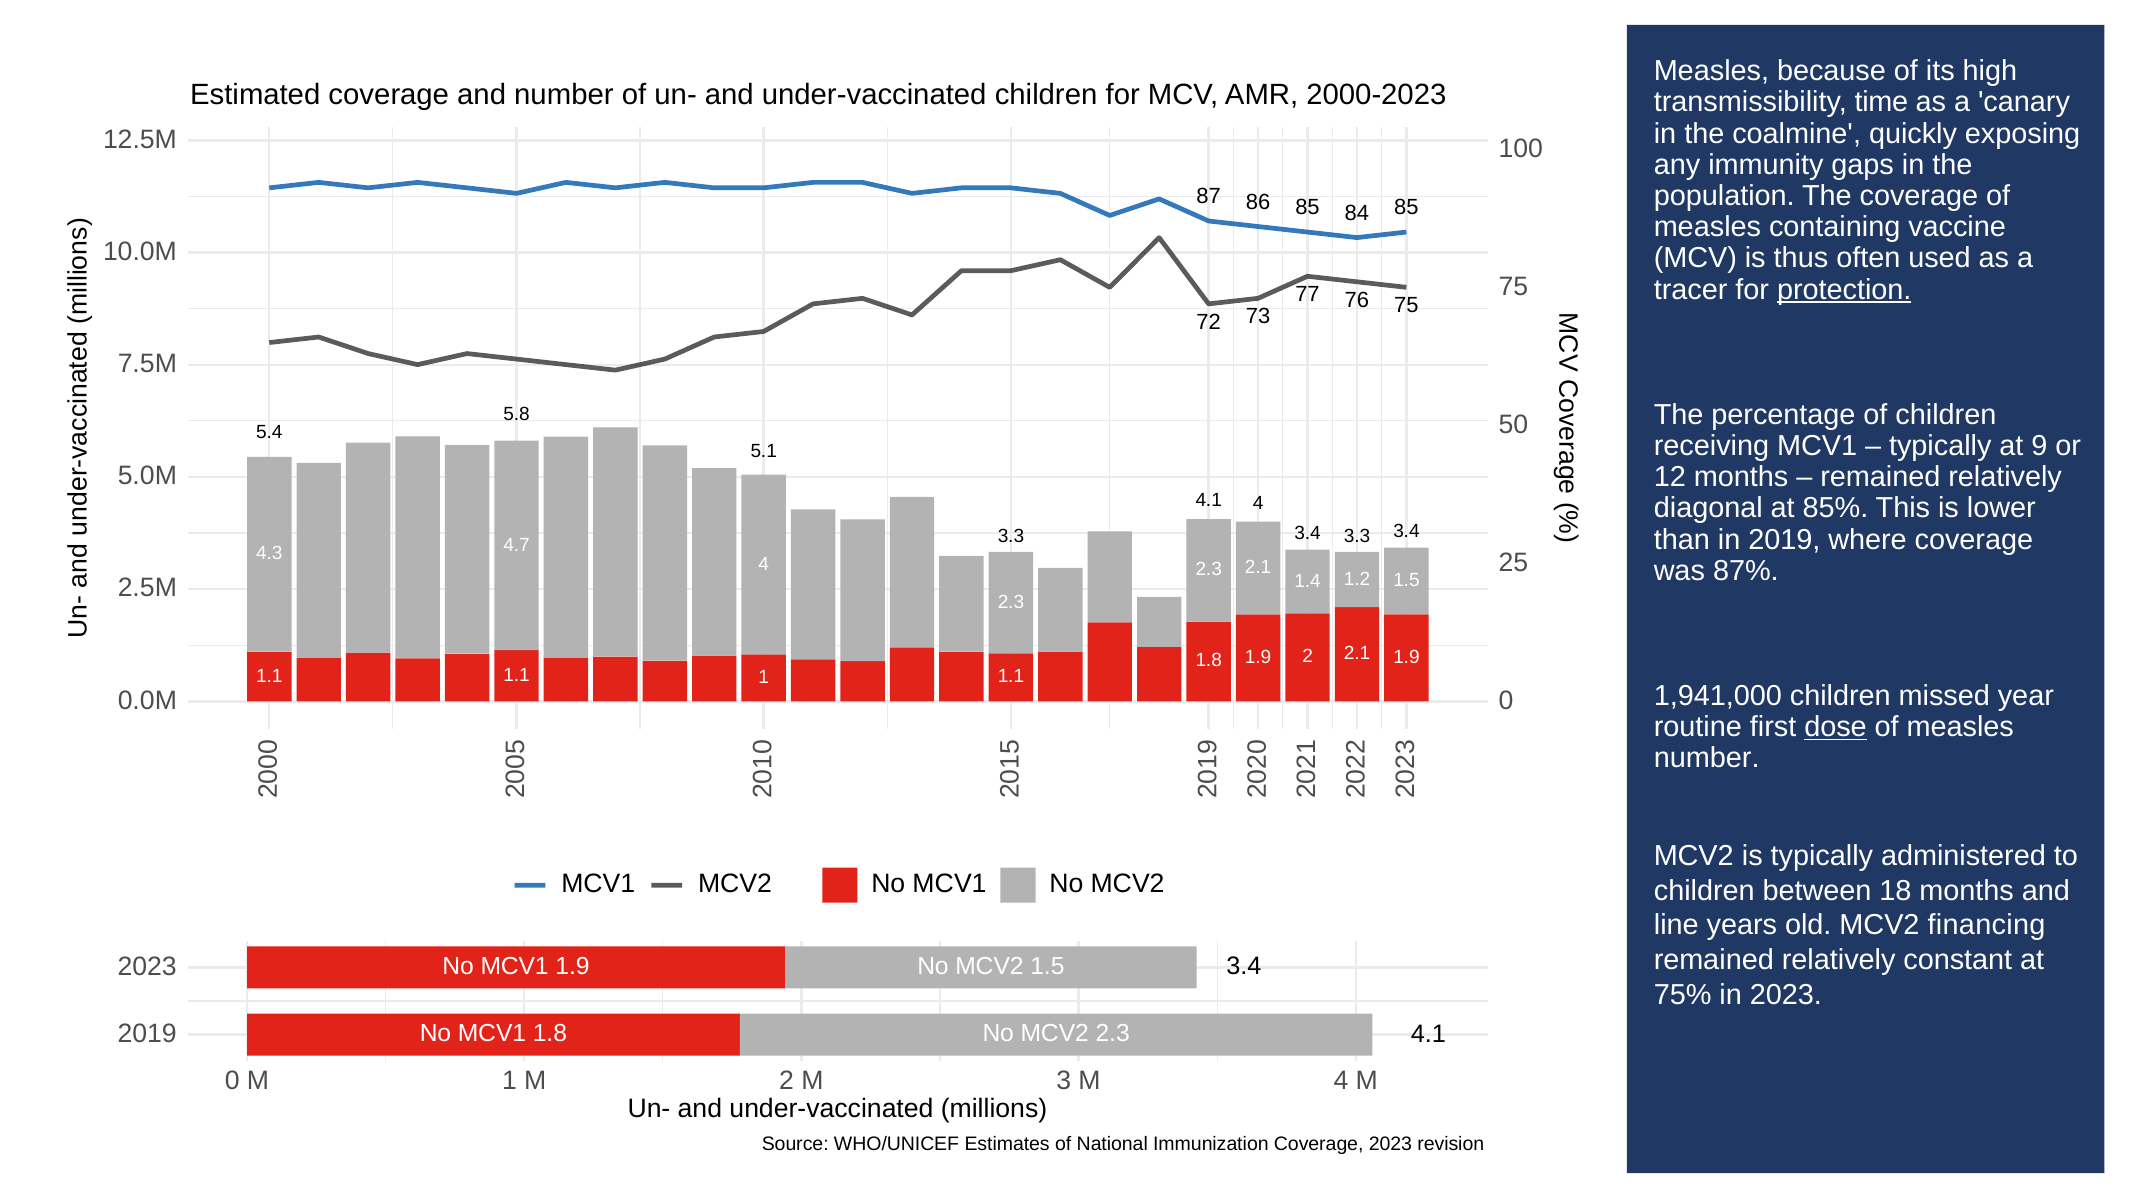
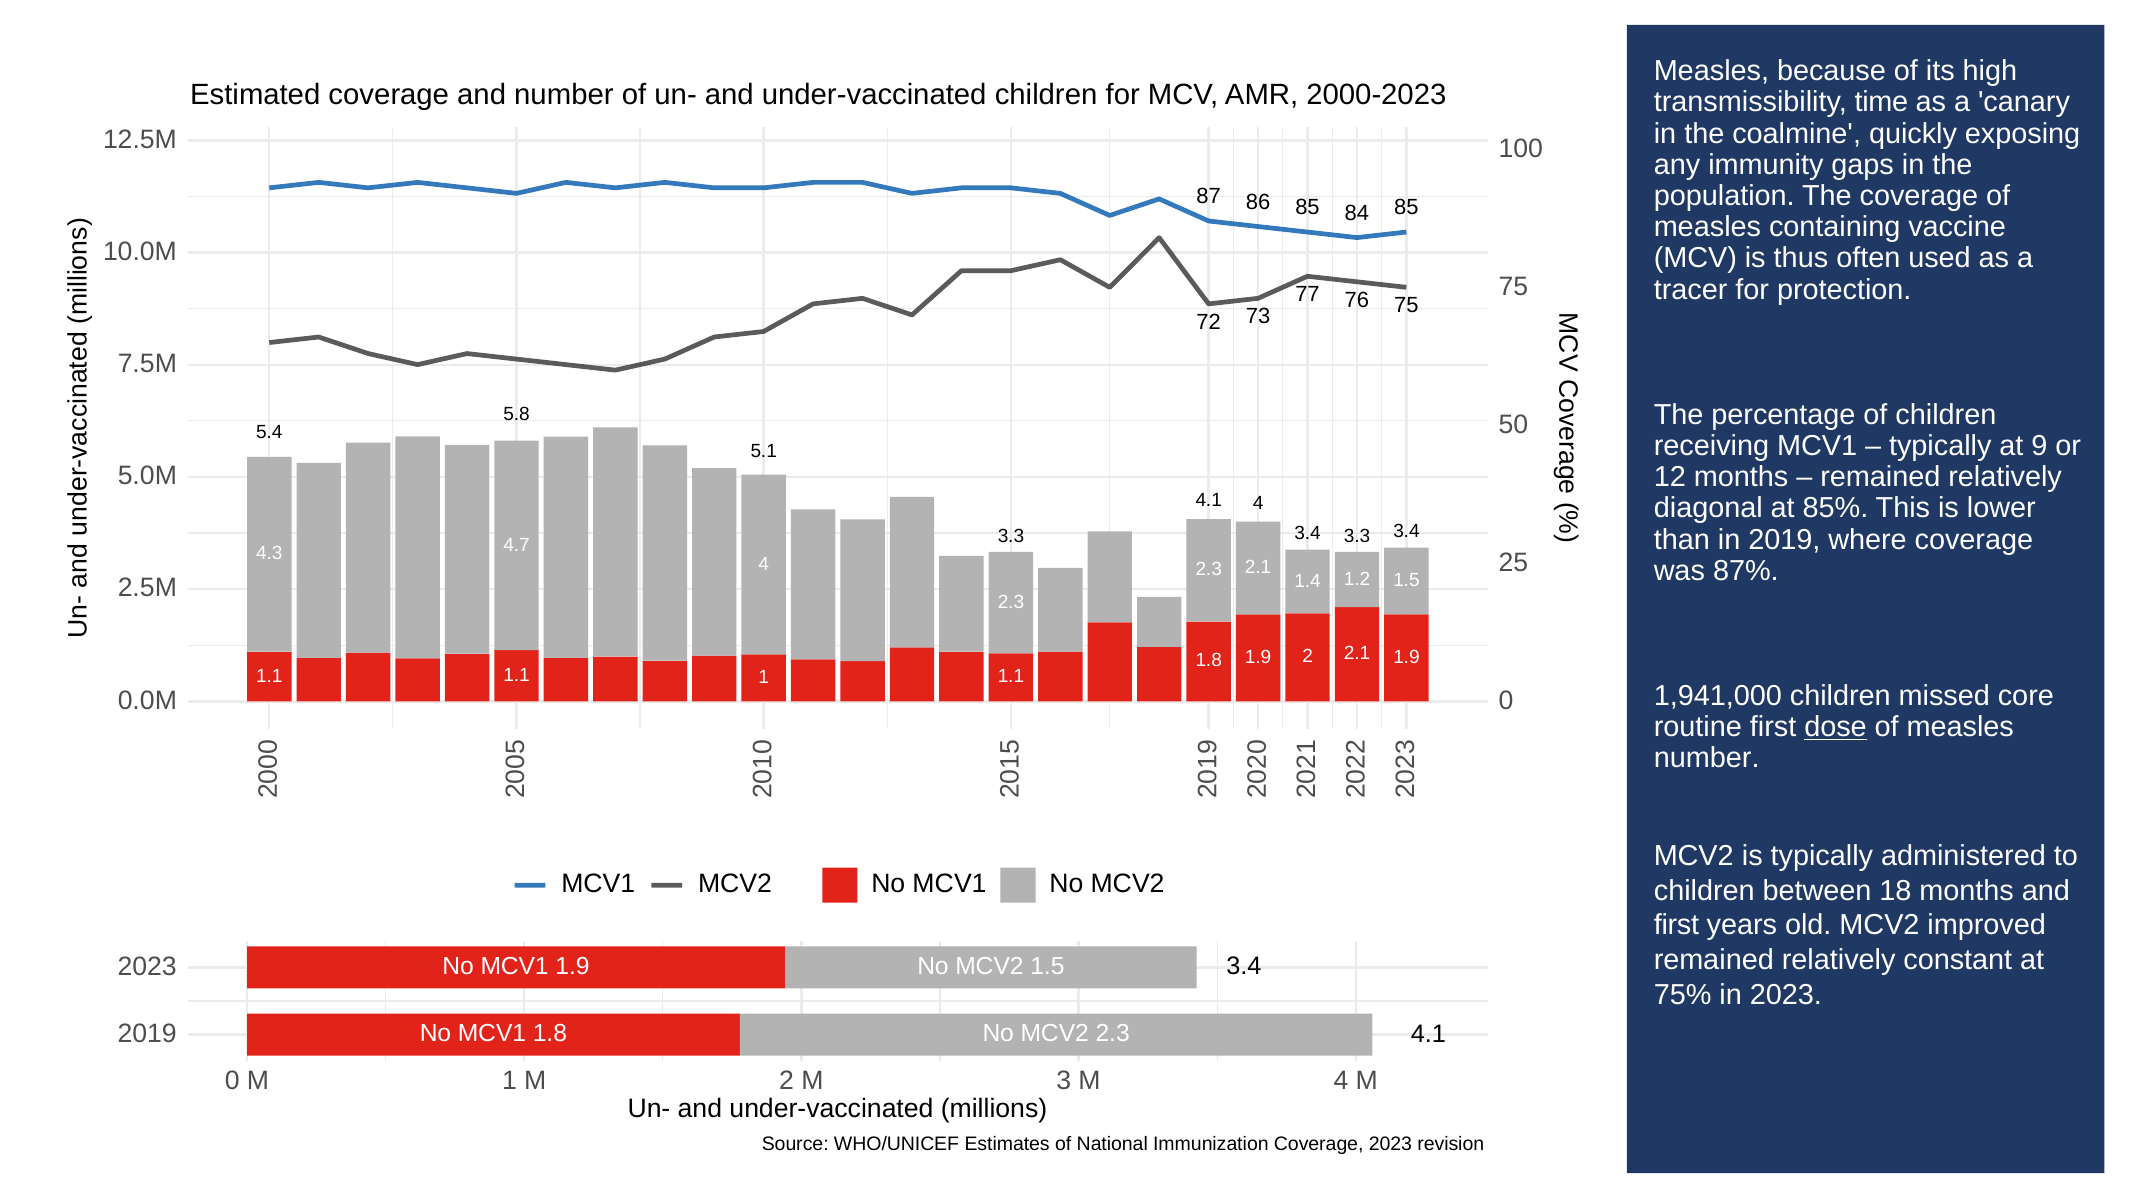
protection underline: present -> none (1844, 290)
year: year -> core (2026, 696)
line: line -> first (1676, 926)
financing: financing -> improved (1987, 926)
